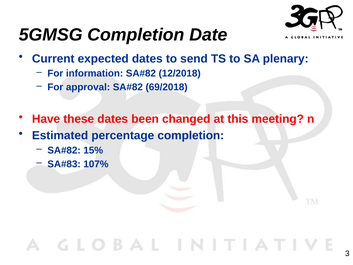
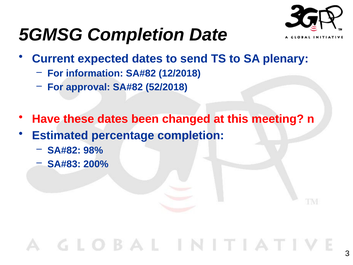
69/2018: 69/2018 -> 52/2018 (167, 87)
15%: 15% -> 98% (93, 150)
107%: 107% -> 200% (96, 164)
